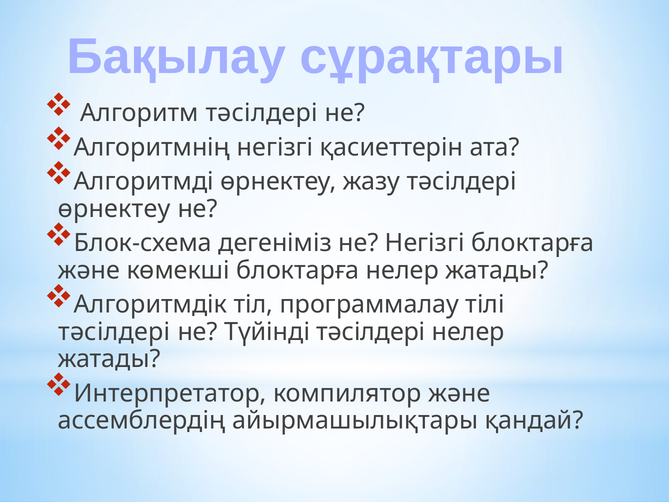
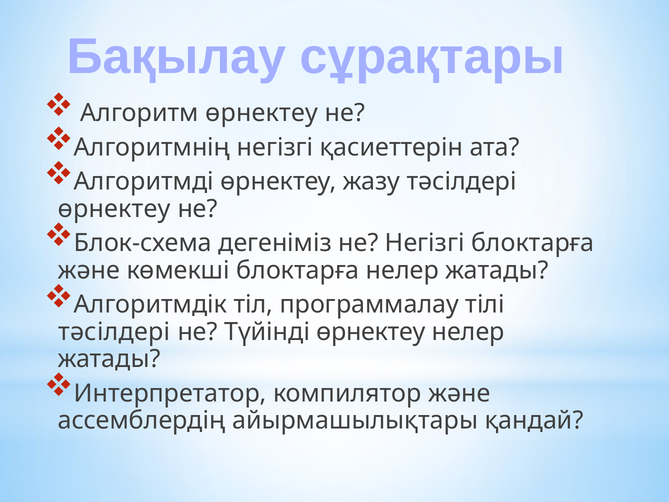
Алгоритм тәсілдері: тәсілдері -> өрнектеу (262, 113)
Түйінді тәсілдері: тәсілдері -> өрнектеу (371, 332)
